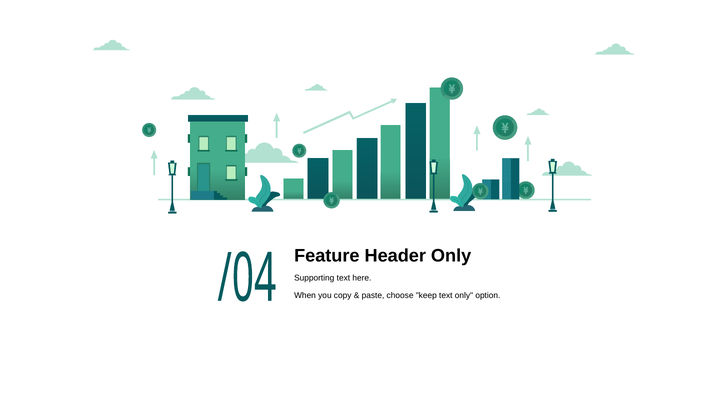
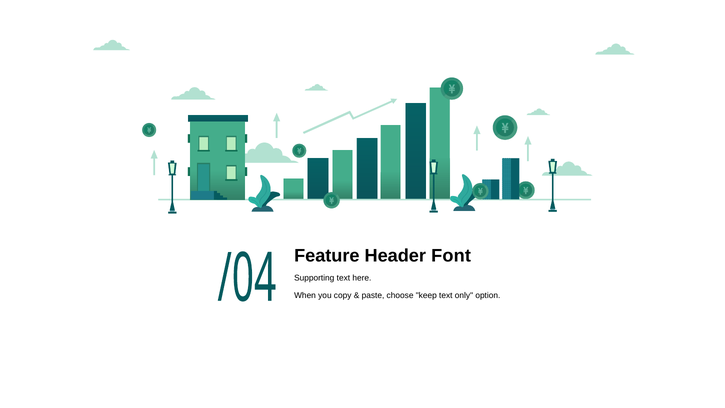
Header Only: Only -> Font (451, 256)
